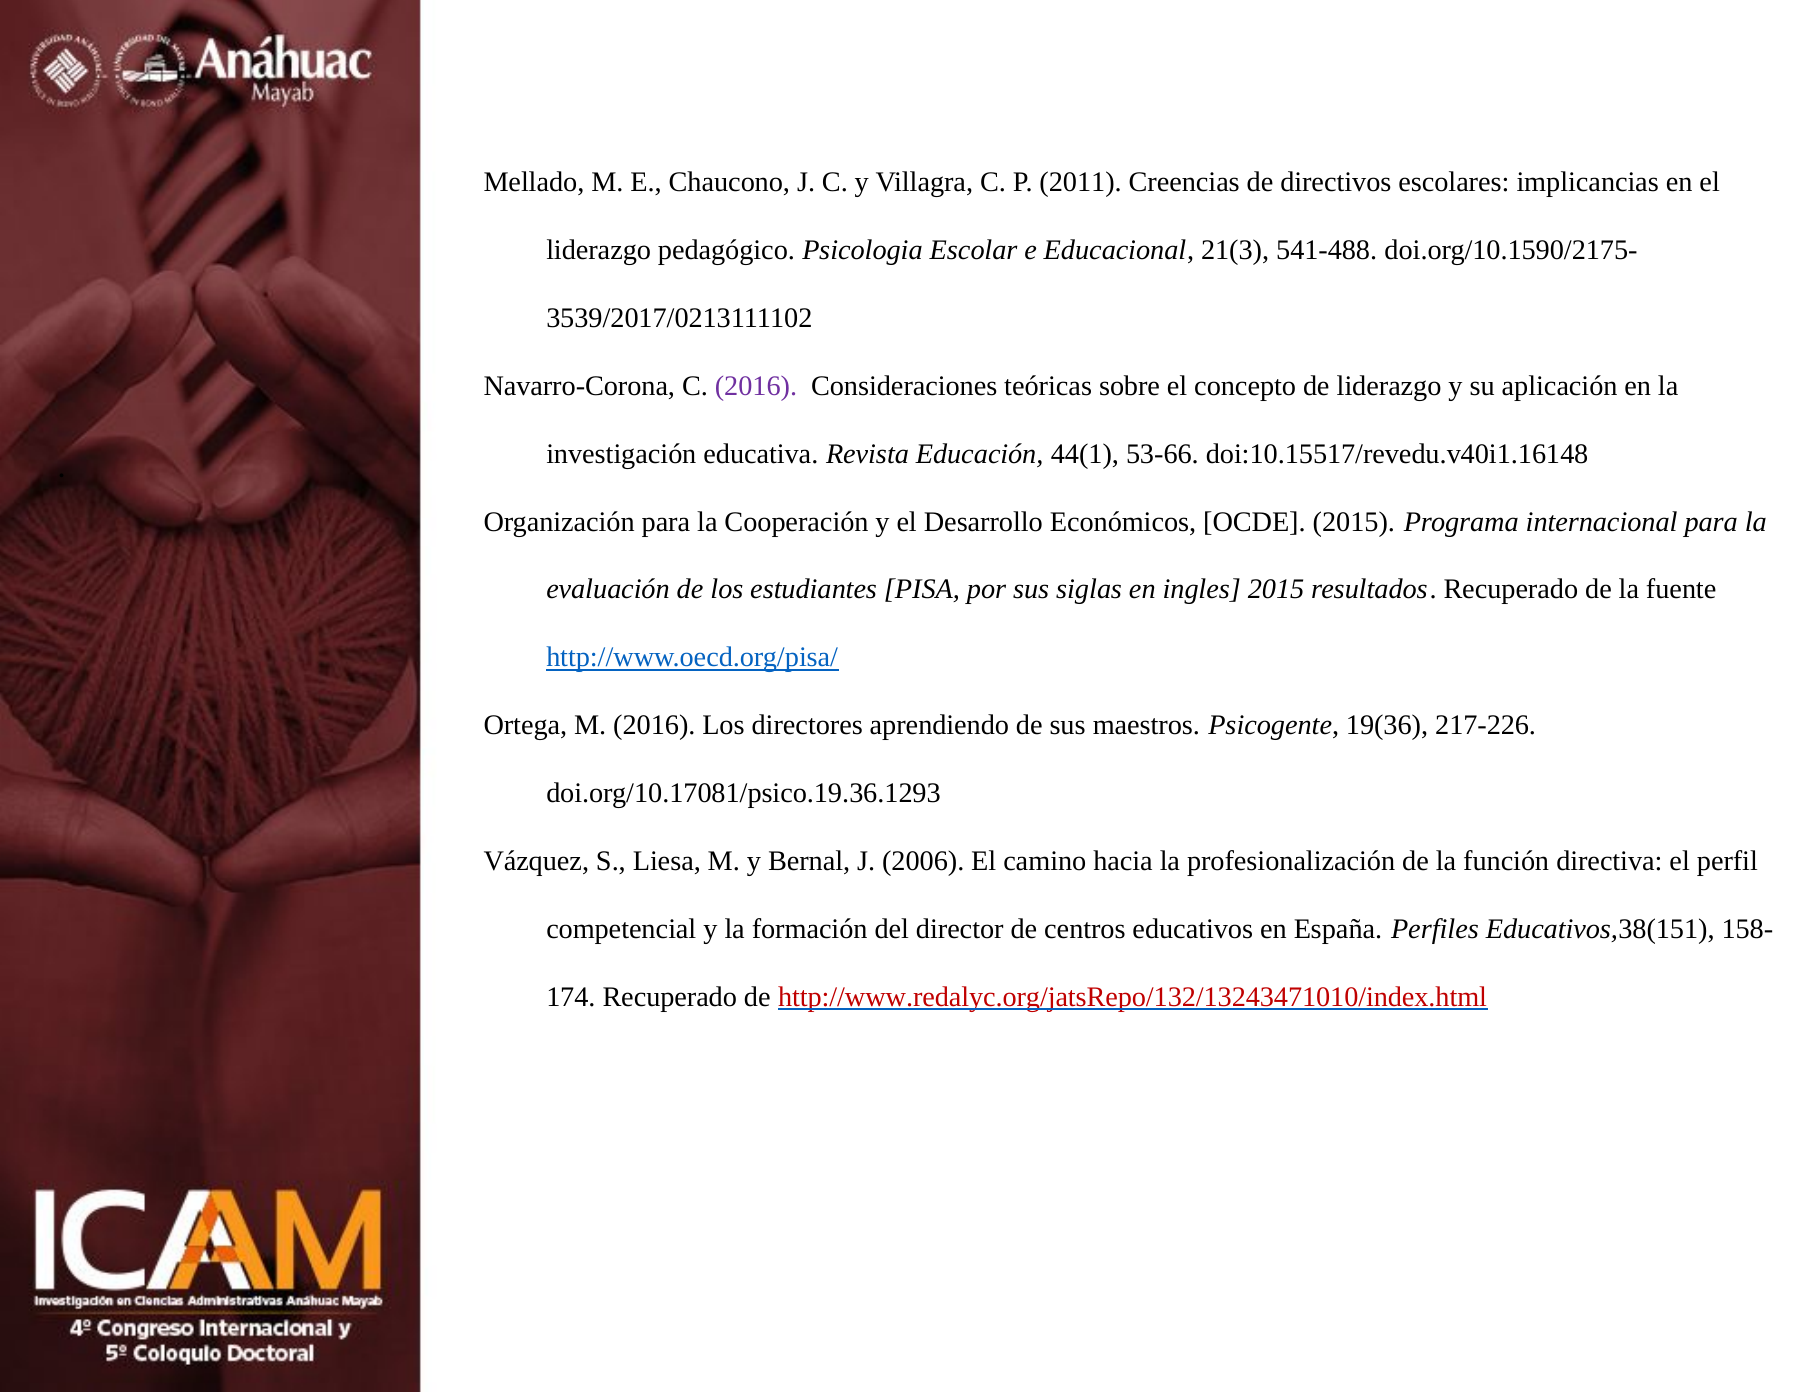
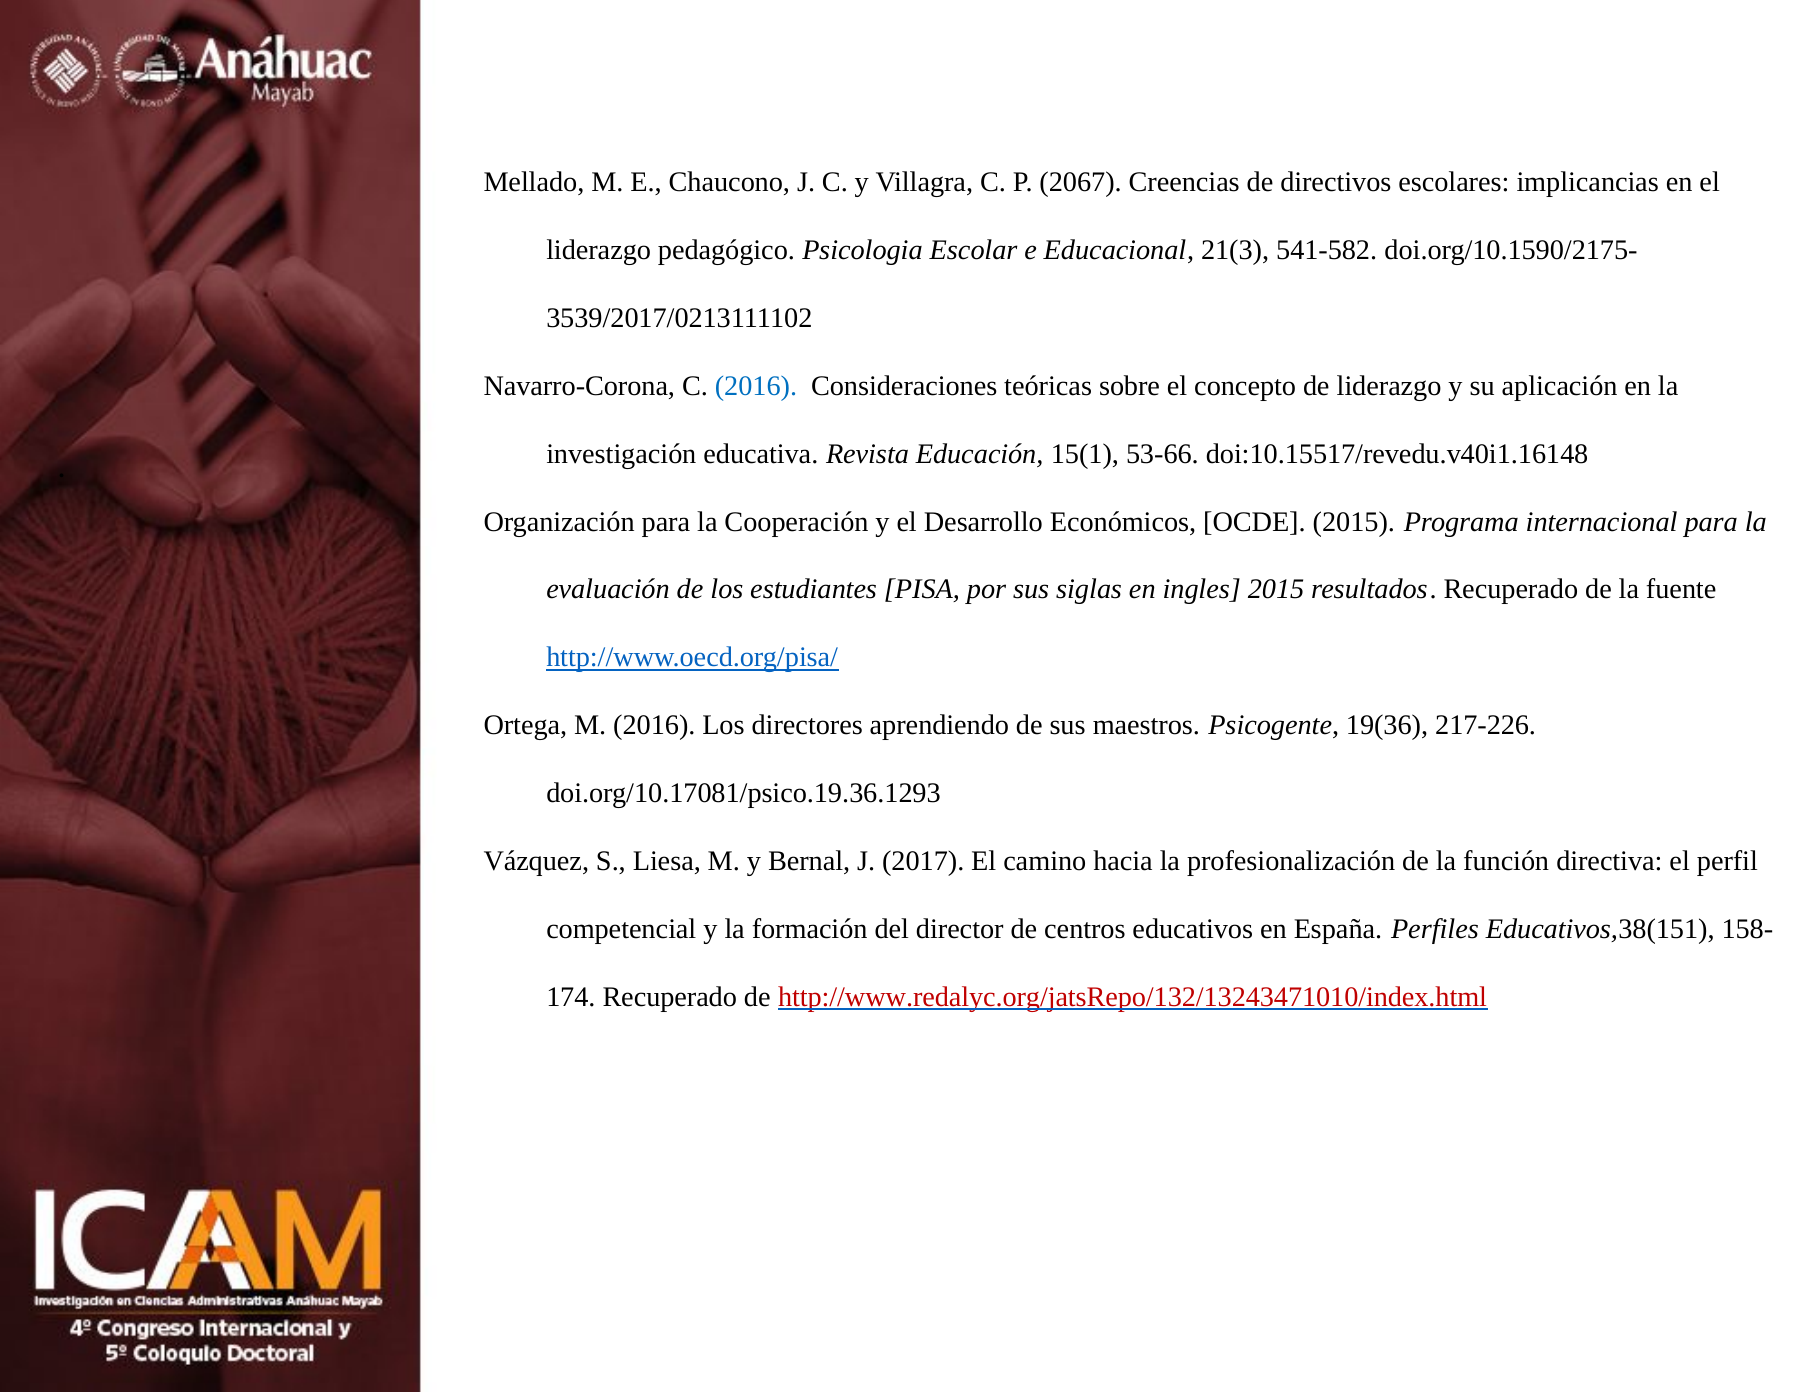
2011: 2011 -> 2067 (1081, 183)
541-488: 541-488 -> 541-582 (1327, 250)
2016 colour: purple -> blue (756, 386)
44(1: 44(1 -> 15(1 (1085, 454)
2006: 2006 -> 2017 (923, 861)
